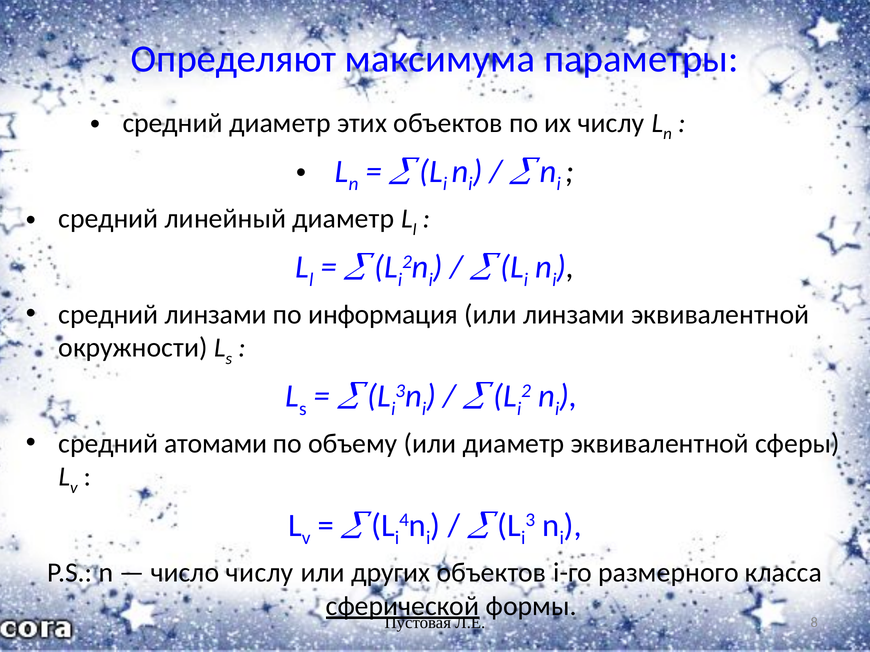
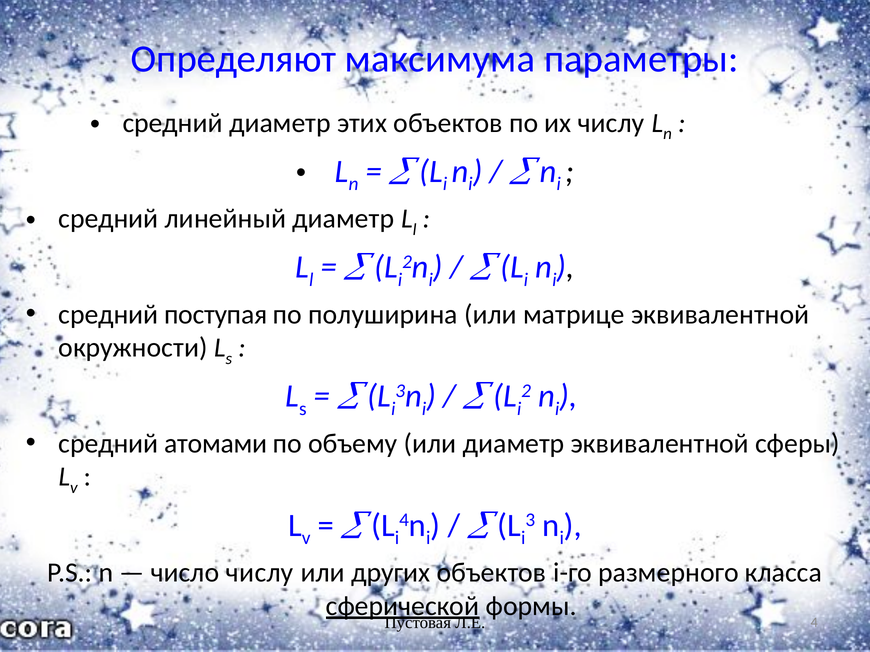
средний линзами: линзами -> поступая (216, 315)
информация: информация -> полуширина (383, 315)
или линзами: линзами -> матрице (574, 315)
8: 8 -> 4 (814, 623)
